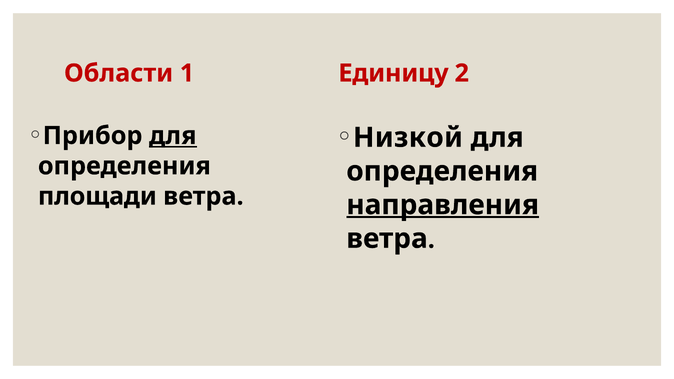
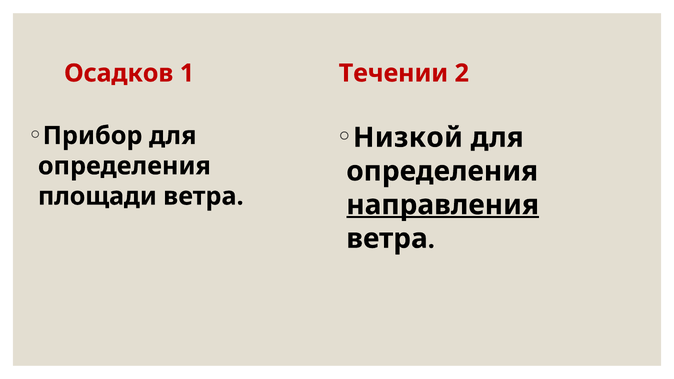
Области: Области -> Осадков (119, 73)
Единицу: Единицу -> Течении (394, 73)
для underline: present -> none (173, 136)
